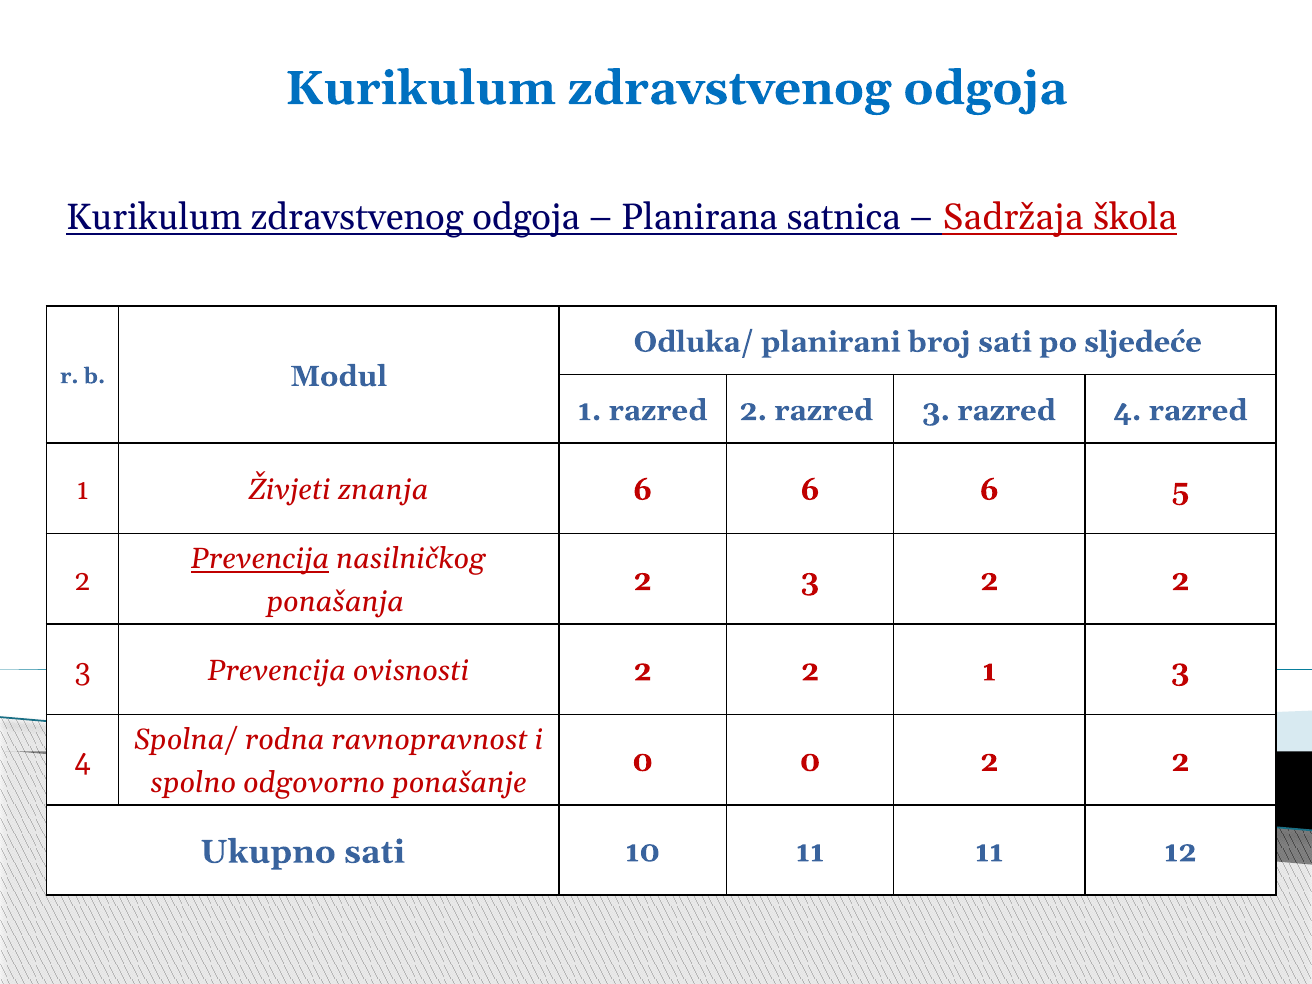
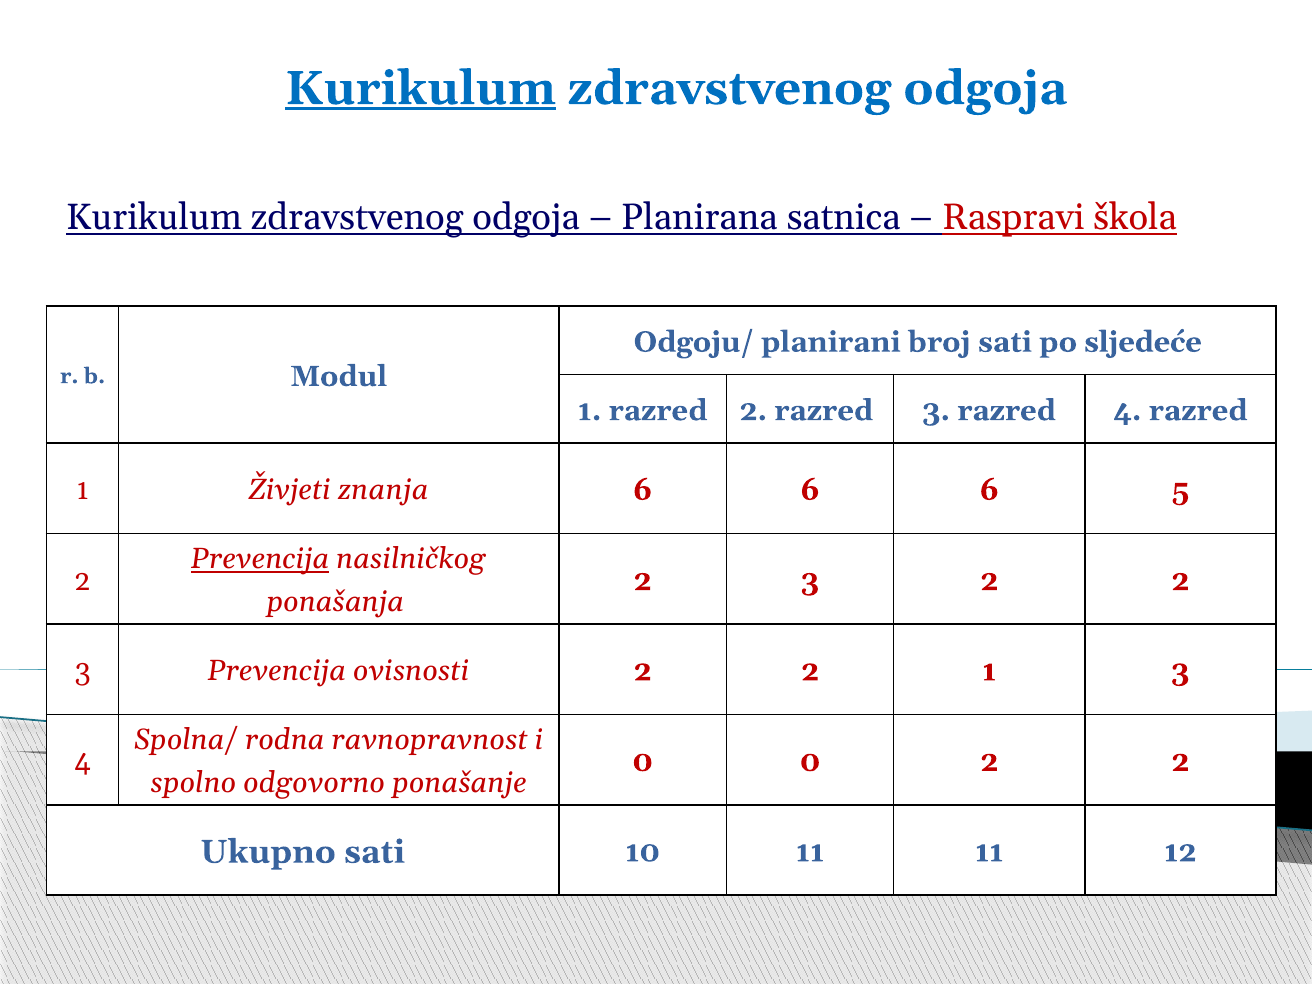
Kurikulum underline: none -> present (420, 88)
Sadržaja: Sadržaja -> Raspravi (1013, 217)
Odluka/: Odluka/ -> Odgoju/ (694, 342)
